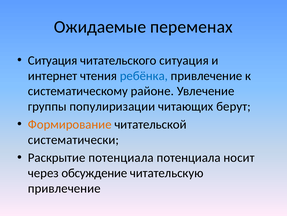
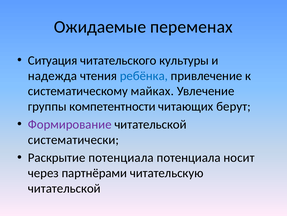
читательского ситуация: ситуация -> культуры (184, 60)
интернет: интернет -> надежда (53, 76)
районе: районе -> майках (152, 91)
популиризации: популиризации -> компетентности (112, 106)
Формирование colour: orange -> purple (70, 124)
обсуждение: обсуждение -> партнёрами (94, 172)
привлечение: привлечение -> читательской (64, 188)
